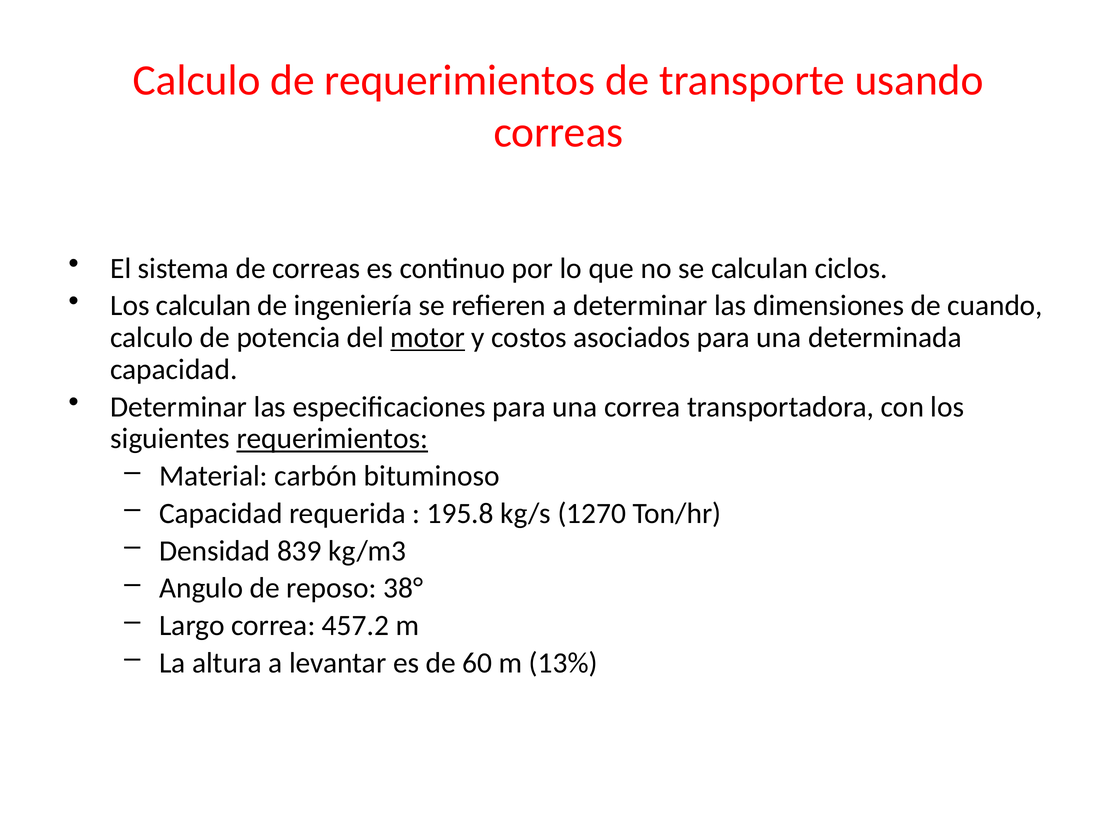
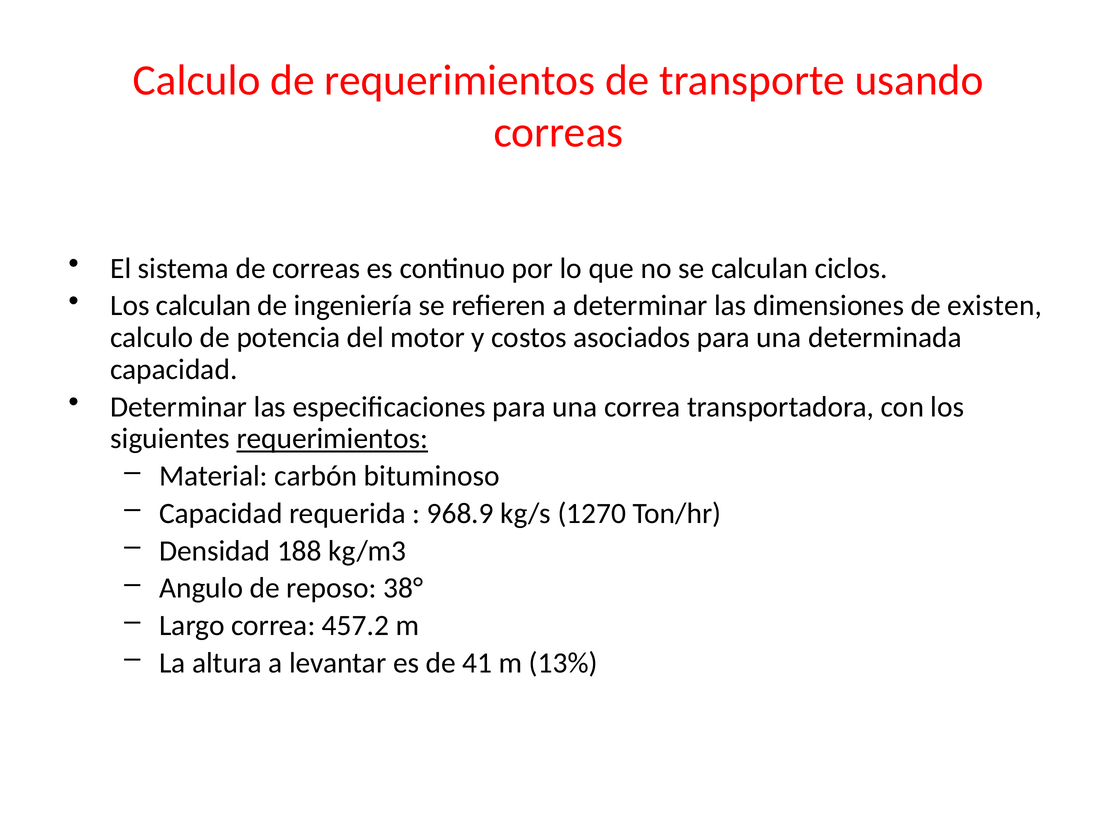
cuando: cuando -> existen (995, 306)
motor underline: present -> none (428, 338)
195.8: 195.8 -> 968.9 (460, 513)
839: 839 -> 188 (299, 551)
60: 60 -> 41 (477, 663)
